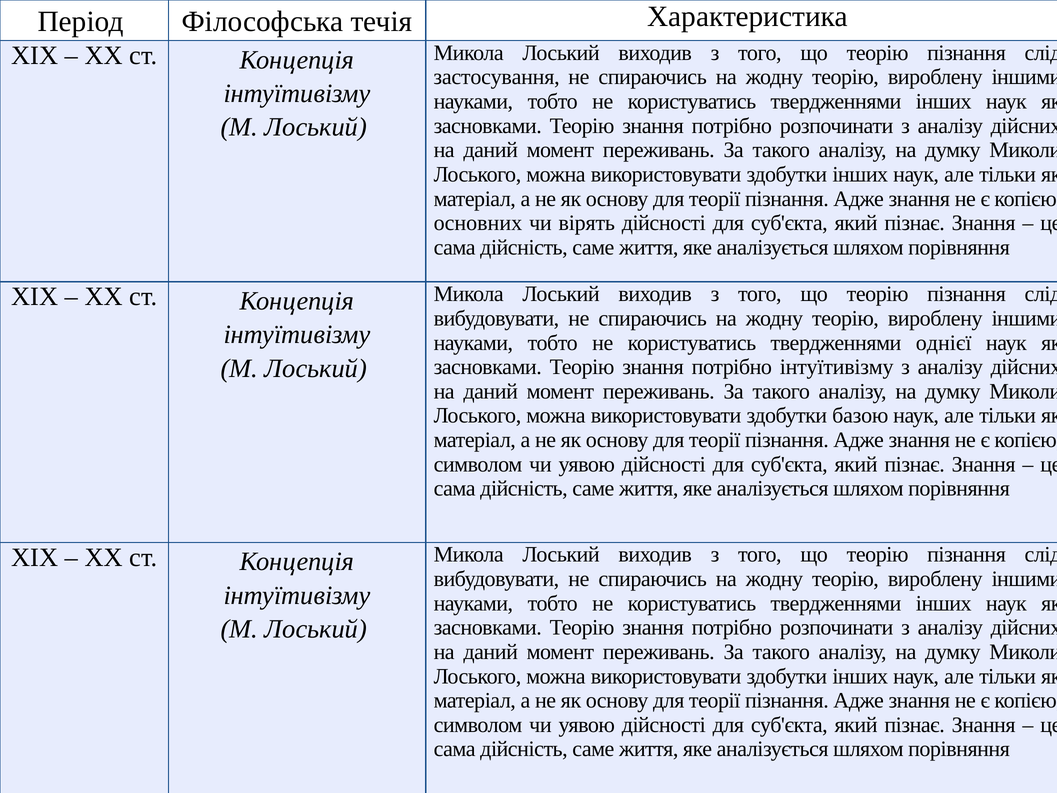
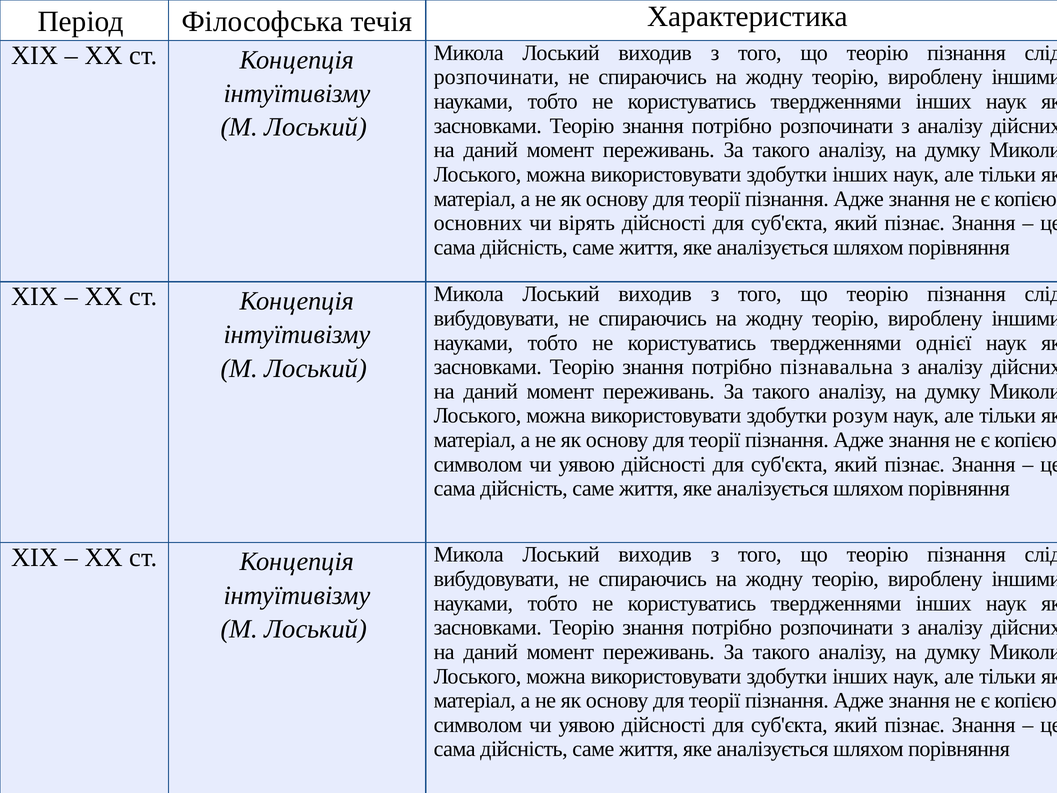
застосування: застосування -> розпочинати (496, 77)
потрібно інтуїтивізму: інтуїтивізму -> пізнавальна (836, 367)
базою: базою -> розум (860, 416)
